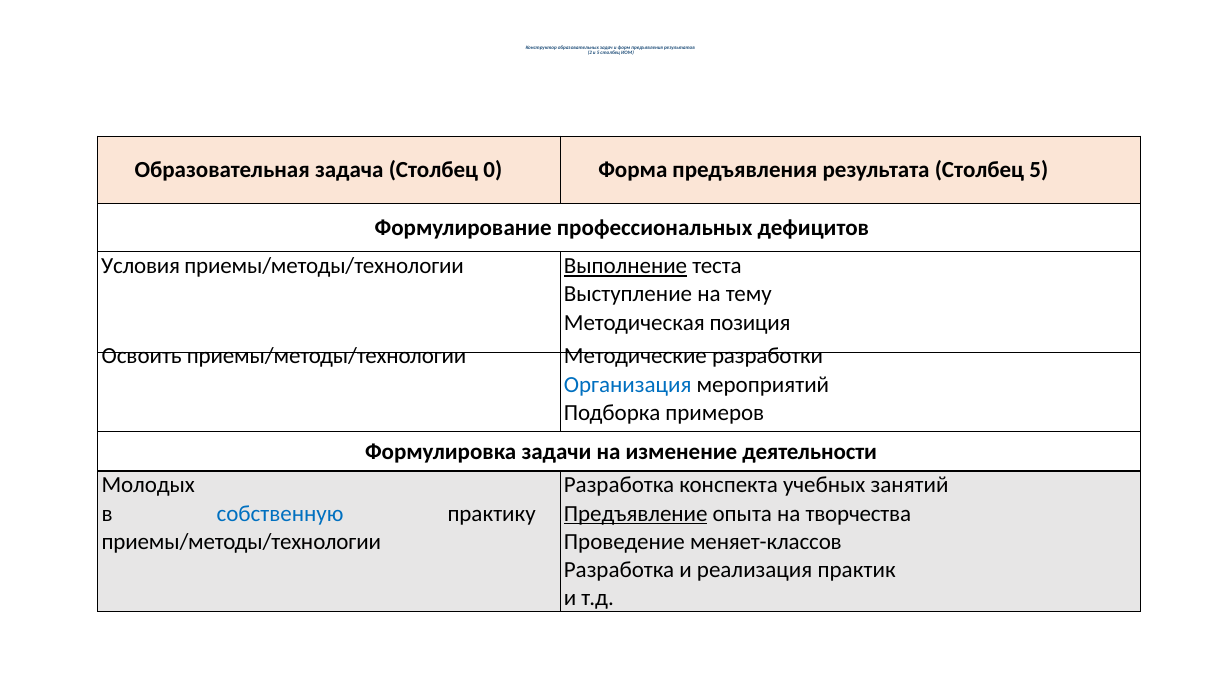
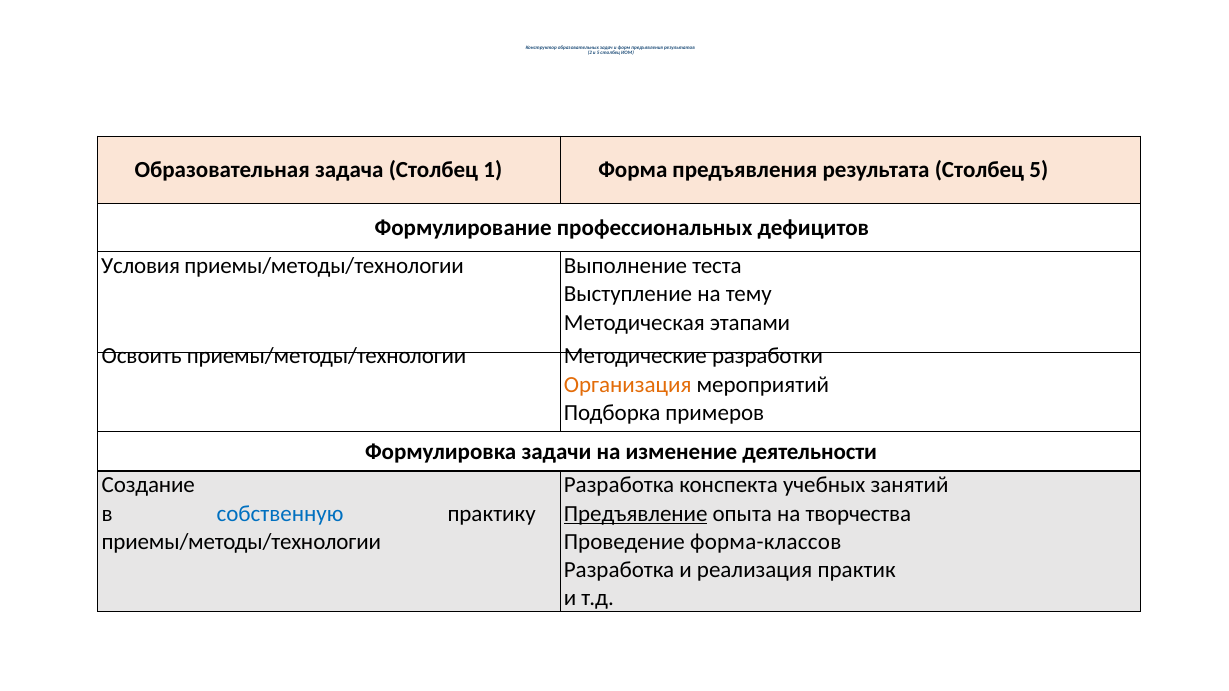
0: 0 -> 1 (493, 170)
Выполнение underline: present -> none (626, 266)
позиция: позиция -> этапами (750, 323)
Организация colour: blue -> orange (628, 385)
Молодых: Молодых -> Создание (148, 486)
меняет-классов: меняет-классов -> форма-классов (766, 542)
